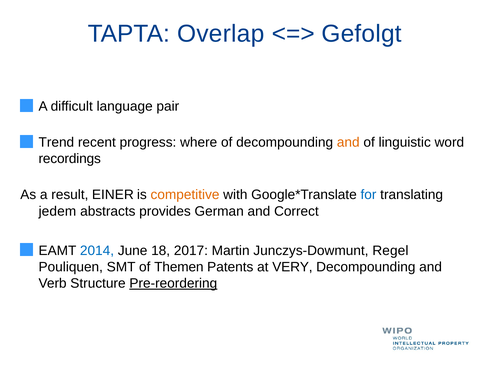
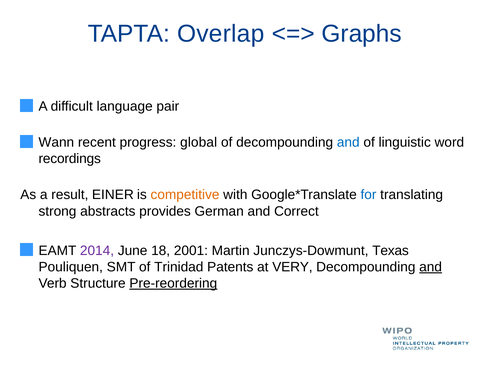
Gefolgt: Gefolgt -> Graphs (362, 34)
Trend: Trend -> Wann (56, 142)
where: where -> global (199, 142)
and colour: orange -> blue (348, 142)
jedem: jedem -> strong (57, 211)
2014 colour: blue -> purple (97, 250)
2017: 2017 -> 2001 (191, 250)
Regel: Regel -> Texas (391, 250)
Themen: Themen -> Trinidad (179, 267)
and underline: none -> present (431, 267)
